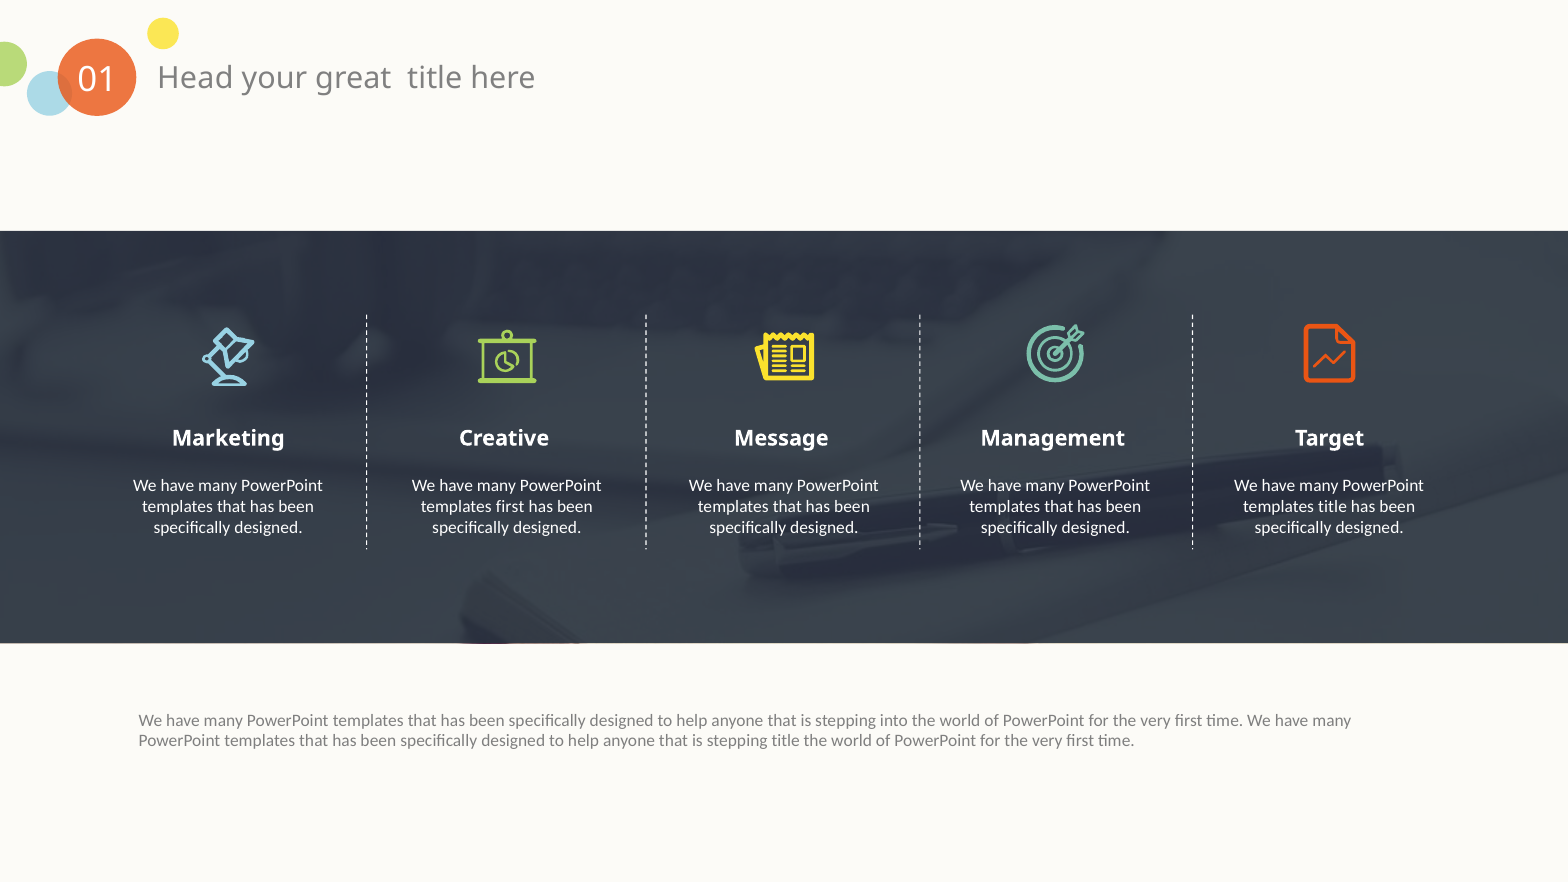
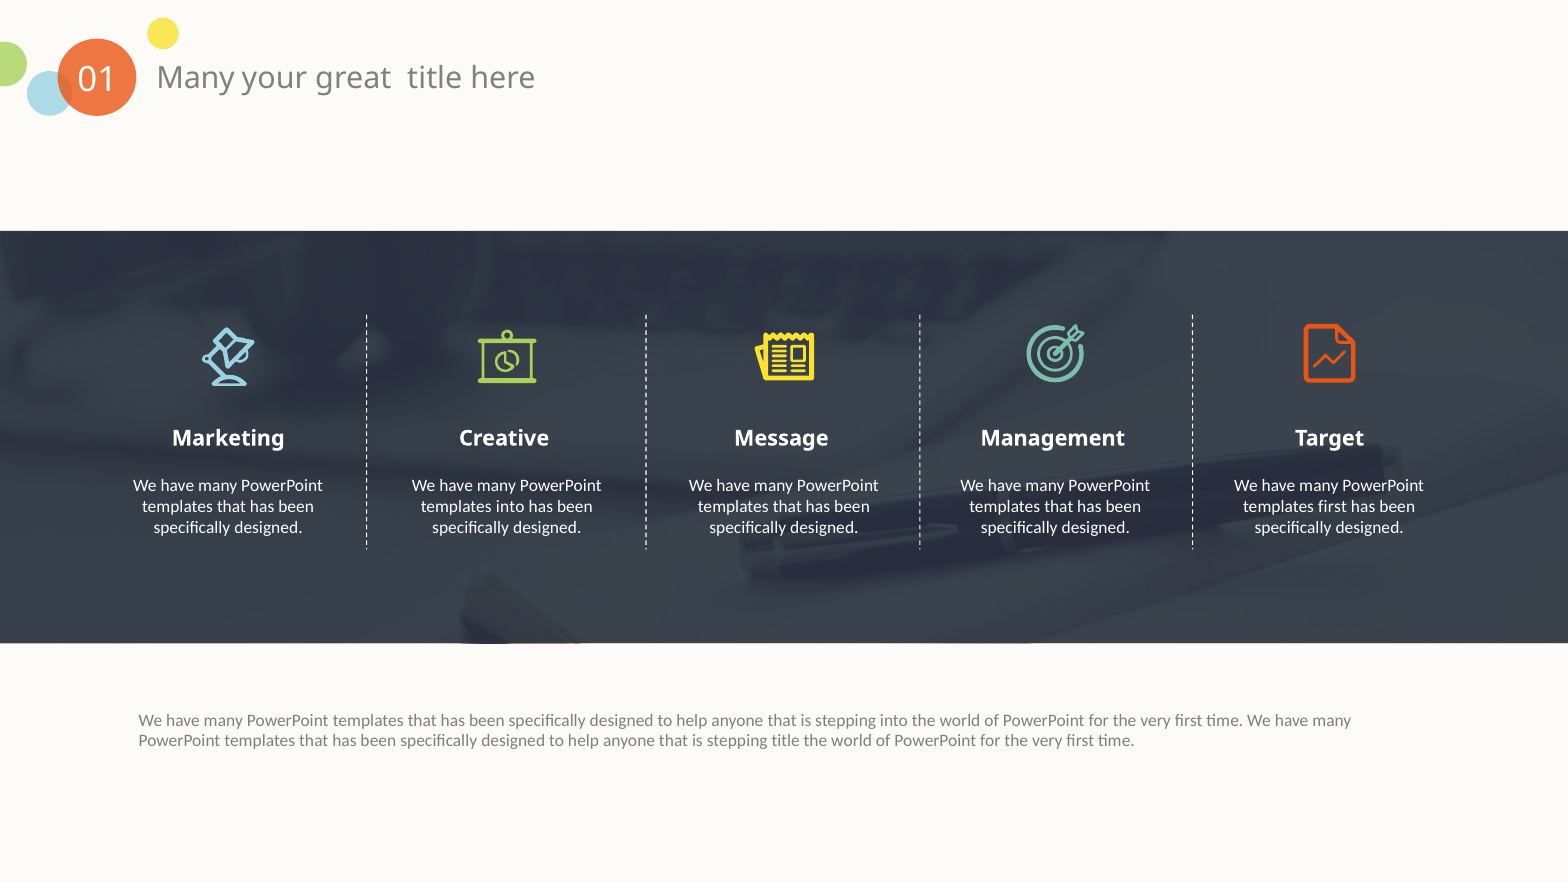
01 Head: Head -> Many (196, 78)
templates first: first -> into (510, 507)
templates title: title -> first (1333, 507)
